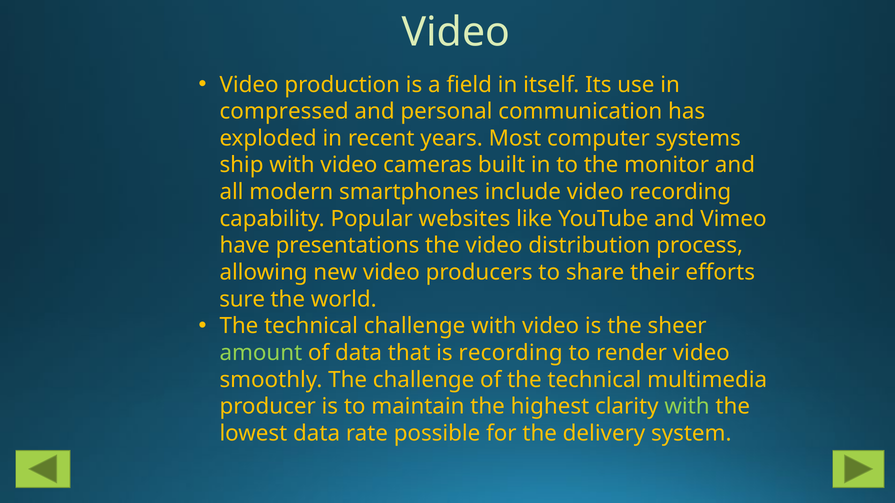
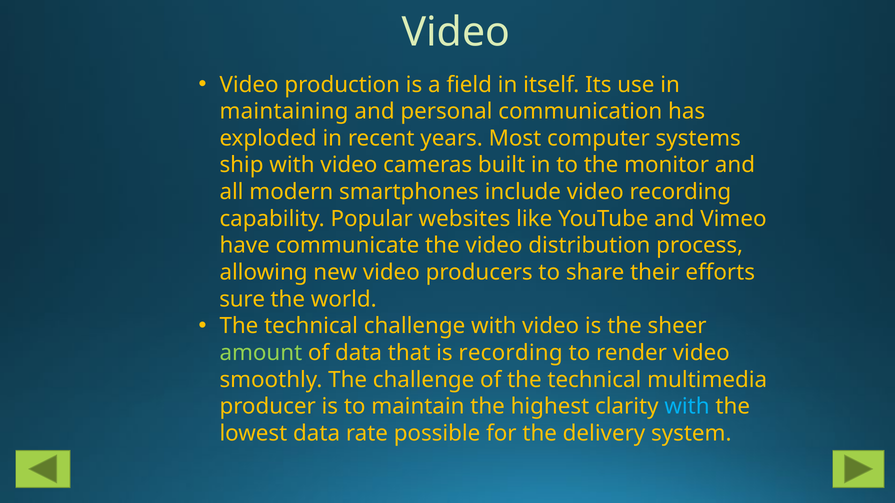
compressed: compressed -> maintaining (284, 112)
presentations: presentations -> communicate (347, 246)
with colour: light green -> light blue (687, 407)
